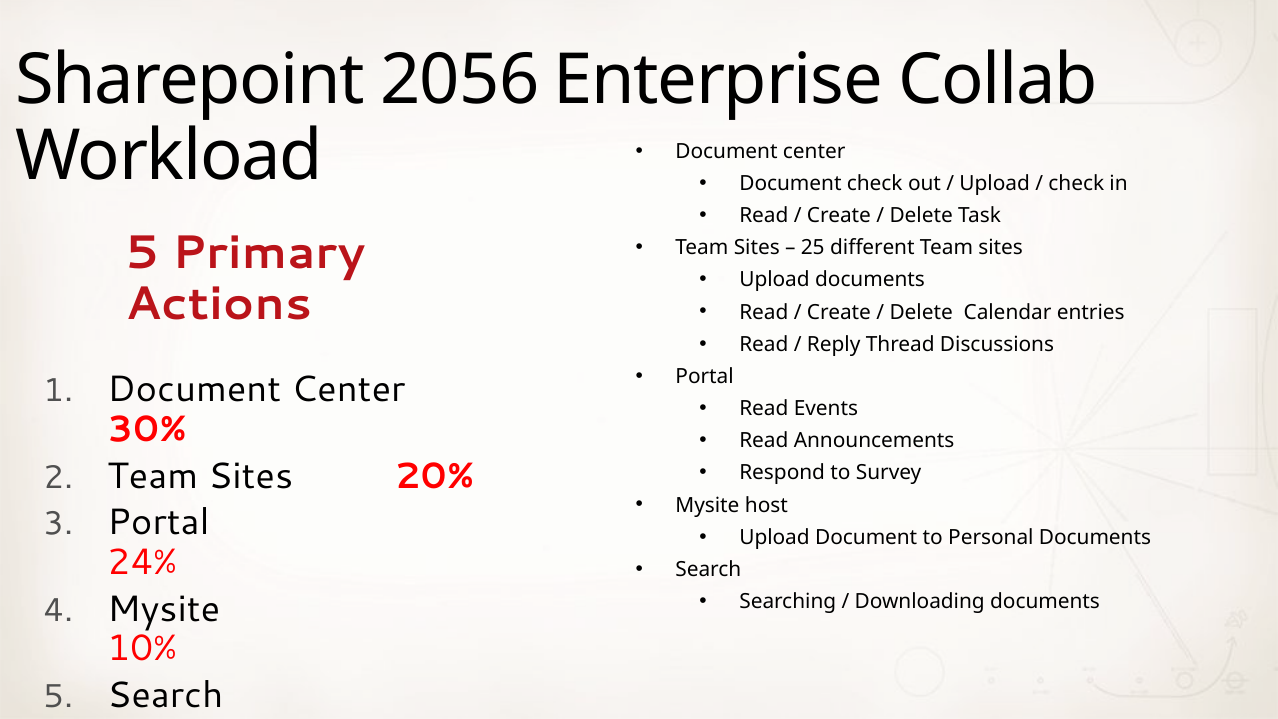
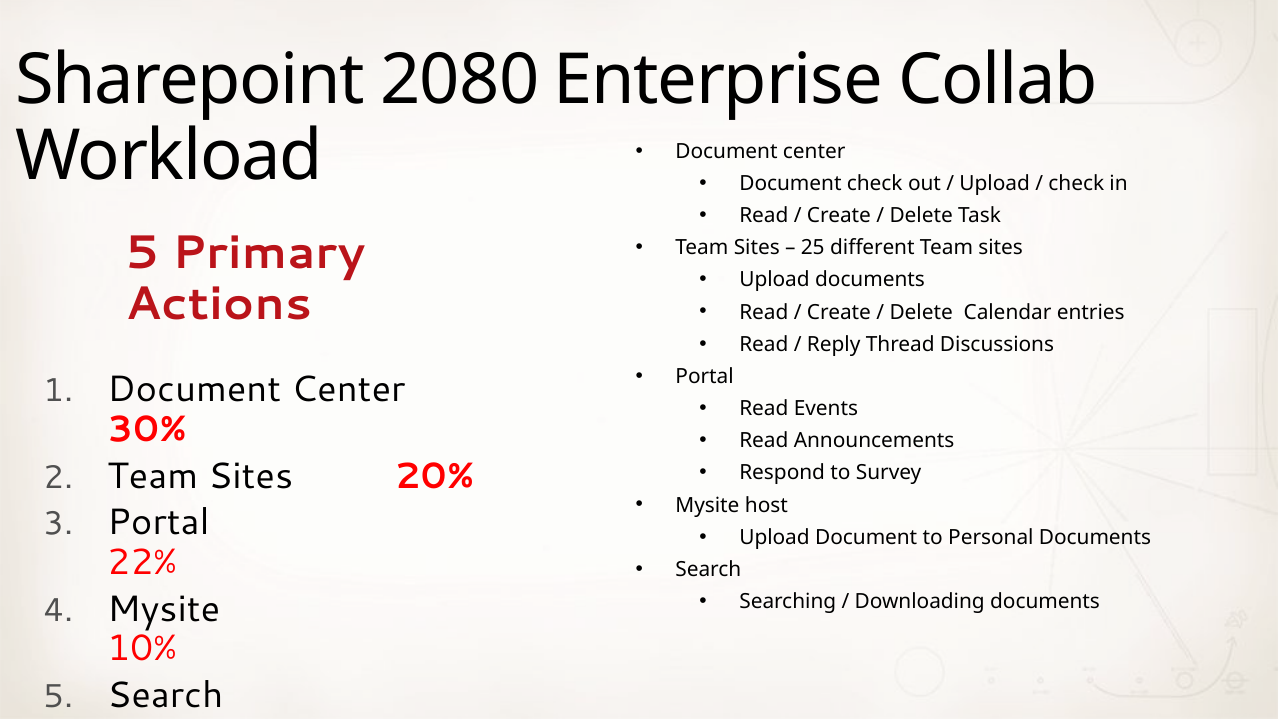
2056: 2056 -> 2080 (460, 80)
24%: 24% -> 22% (142, 562)
